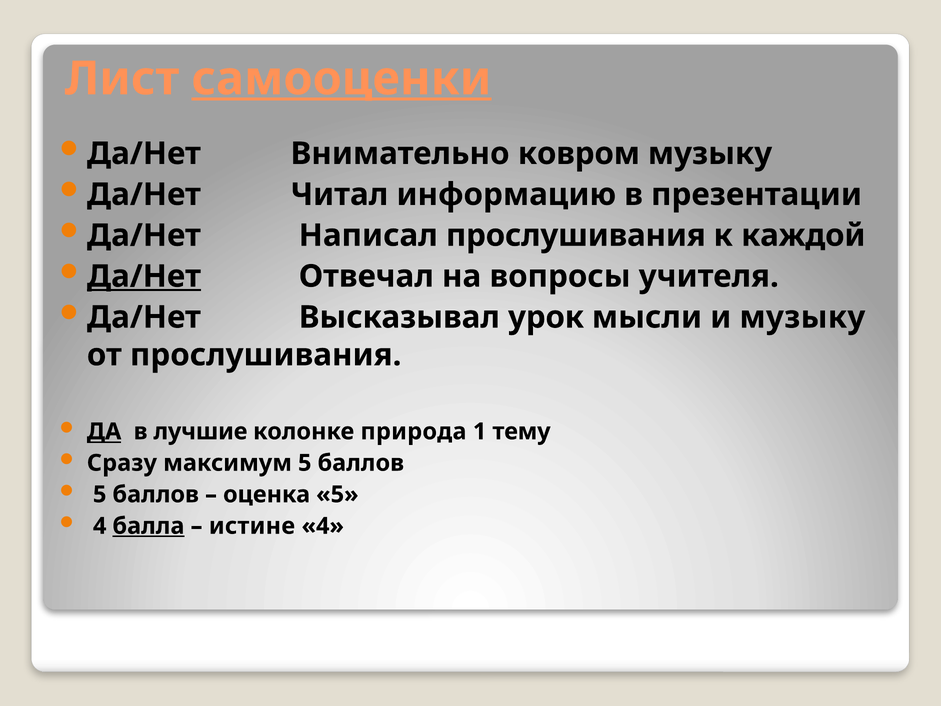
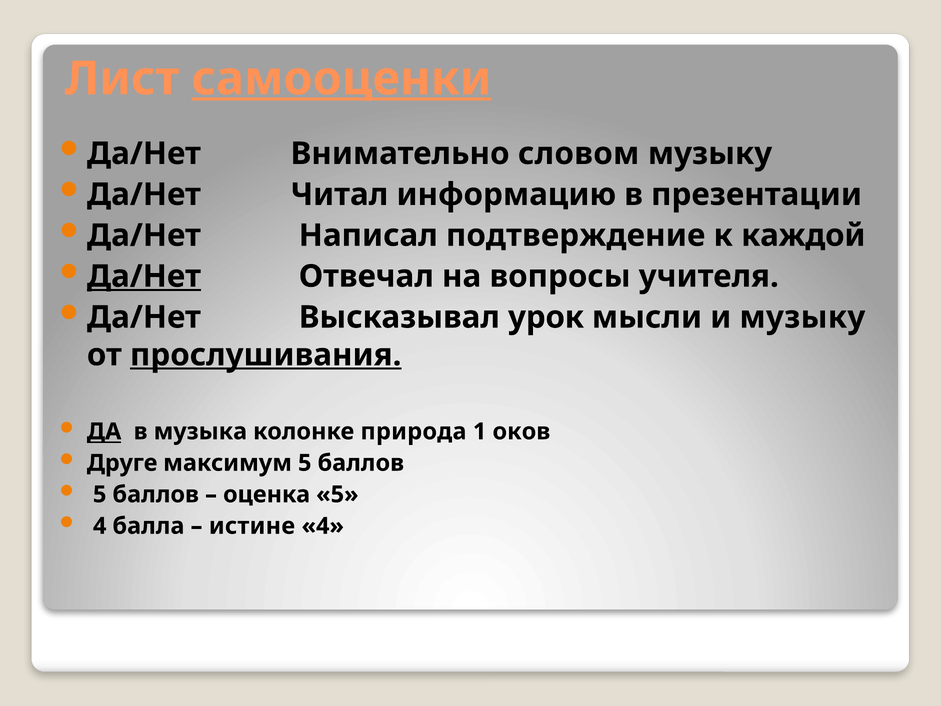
ковром: ковром -> словом (579, 154)
Написал прослушивания: прослушивания -> подтверждение (576, 235)
прослушивания underline: none -> present (266, 355)
лучшие: лучшие -> музыка (200, 431)
тему: тему -> оков (521, 431)
Сразу: Сразу -> Друге (122, 463)
балла underline: present -> none (148, 526)
